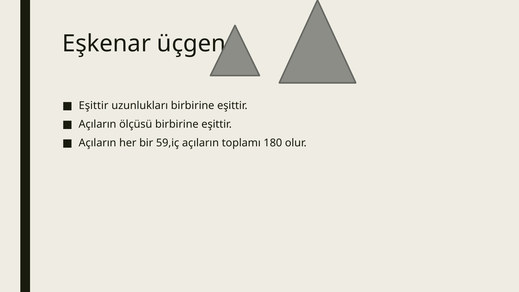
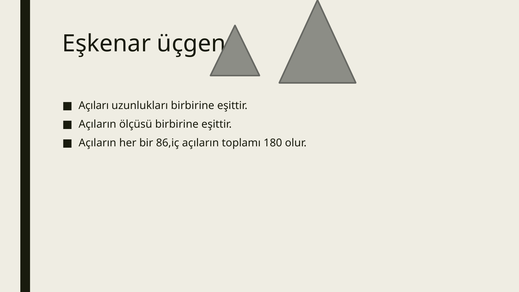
Eşittir: Eşittir -> Açıları (94, 105)
59,iç: 59,iç -> 86,iç (168, 143)
